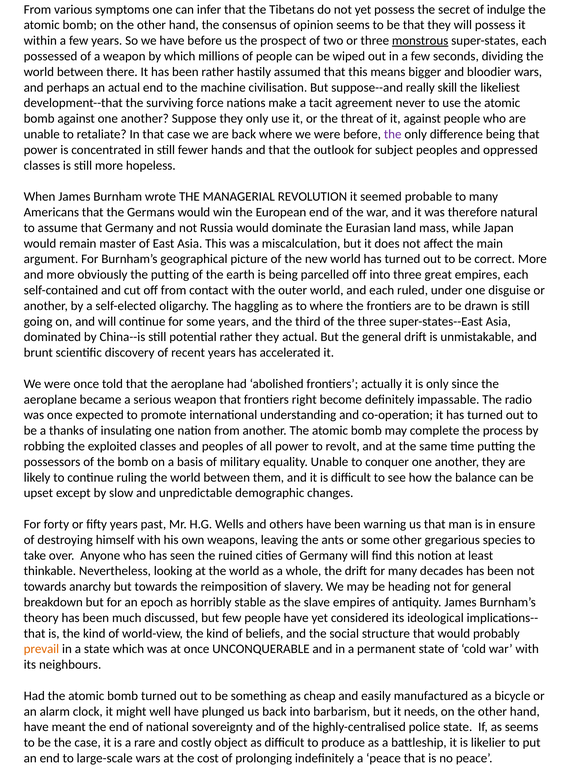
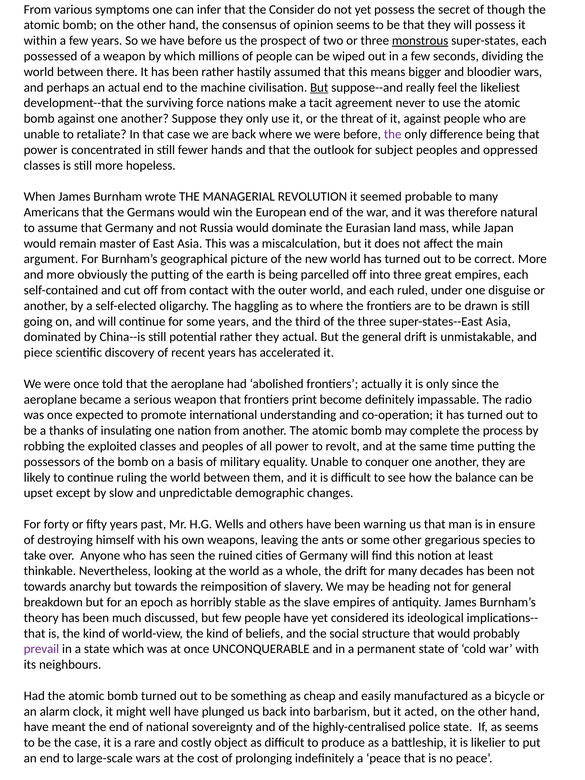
Tibetans: Tibetans -> Consider (292, 9)
indulge: indulge -> though (506, 9)
But underline: none -> present (319, 87)
skill: skill -> feel (447, 87)
brunt: brunt -> piece (38, 353)
right: right -> print (304, 399)
prevail colour: orange -> purple (41, 649)
needs: needs -> acted (421, 711)
